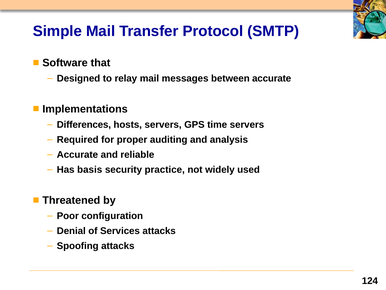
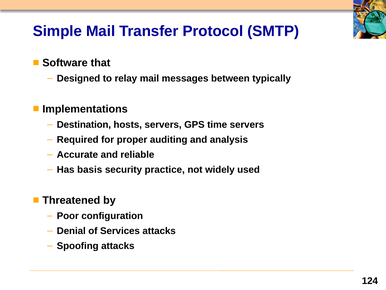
between accurate: accurate -> typically (272, 78)
Differences: Differences -> Destination (84, 124)
